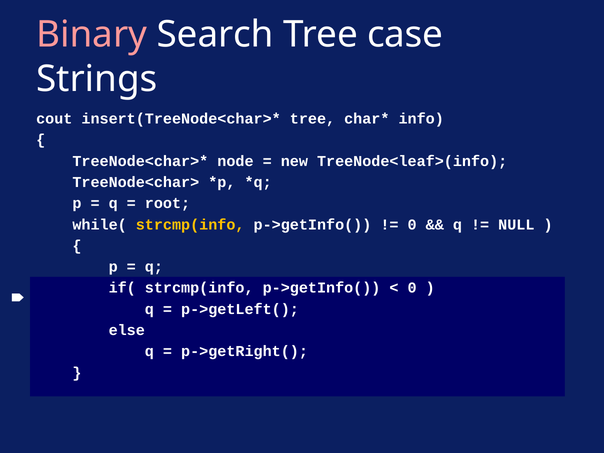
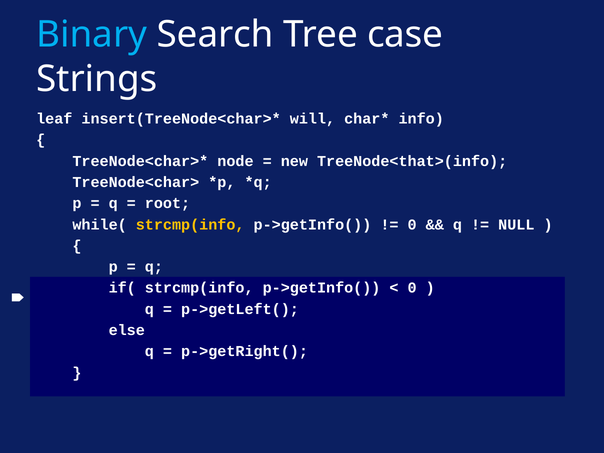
Binary colour: pink -> light blue (92, 35)
cout: cout -> leaf (54, 119)
tree: tree -> will (312, 119)
TreeNode<leaf>(info: TreeNode<leaf>(info -> TreeNode<that>(info (412, 161)
